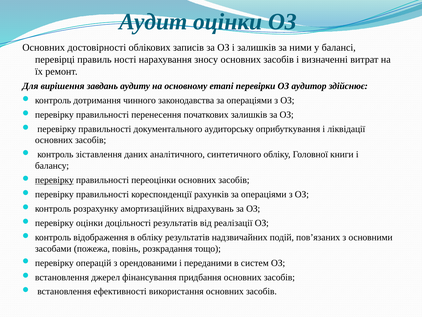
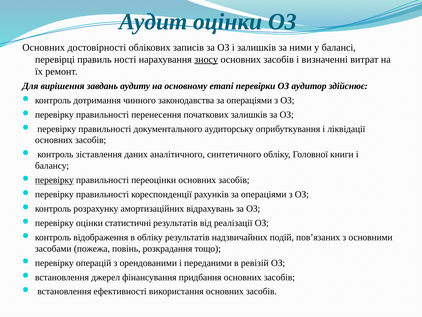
зносу underline: none -> present (206, 59)
доцільності: доцільності -> статистичні (128, 223)
систем: систем -> ревізій (255, 263)
